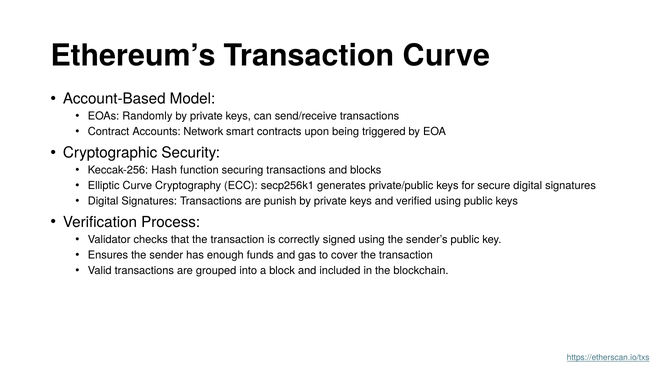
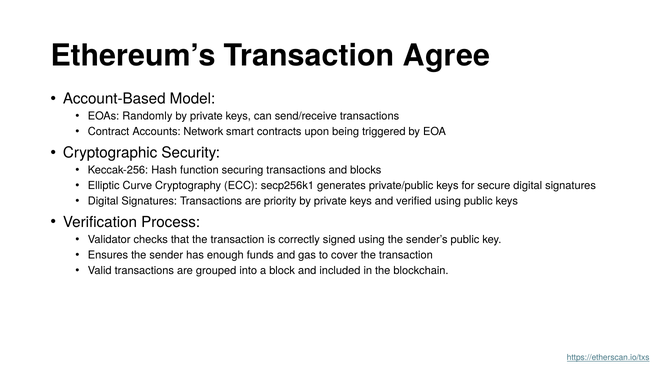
Transaction Curve: Curve -> Agree (446, 56)
punish: punish -> priority (280, 201)
